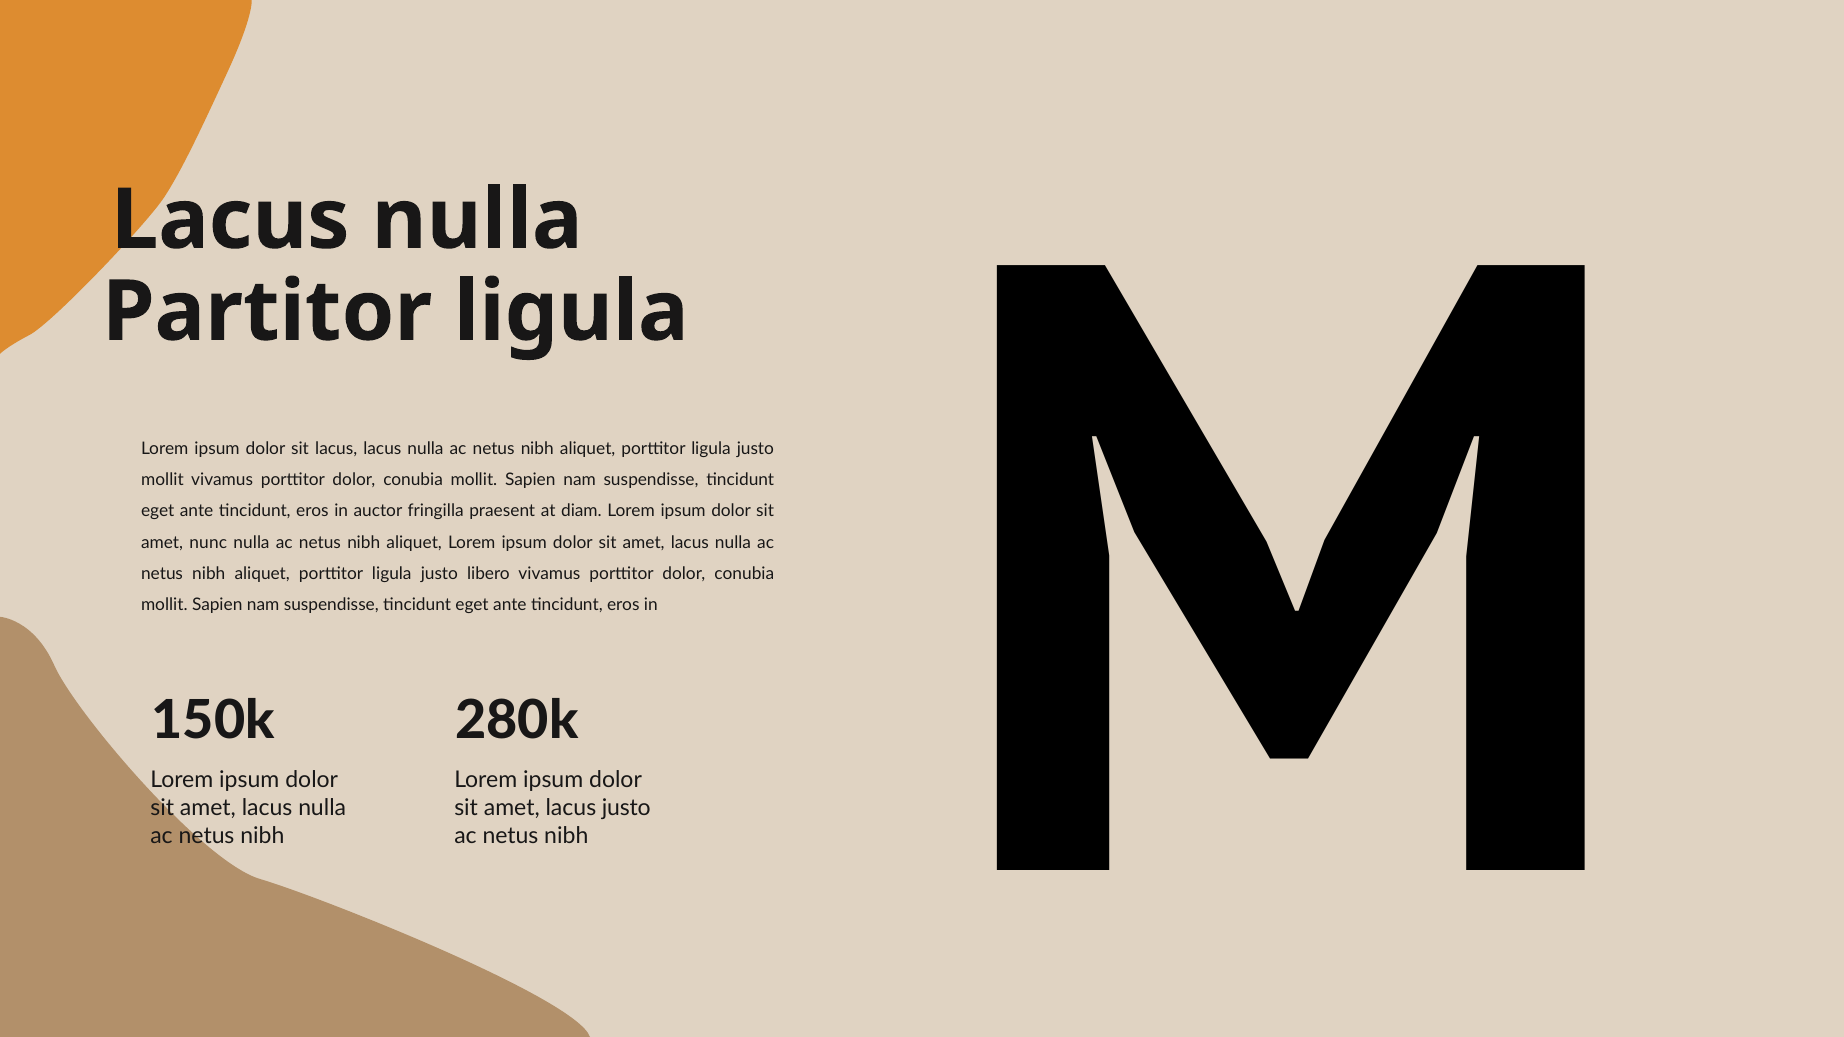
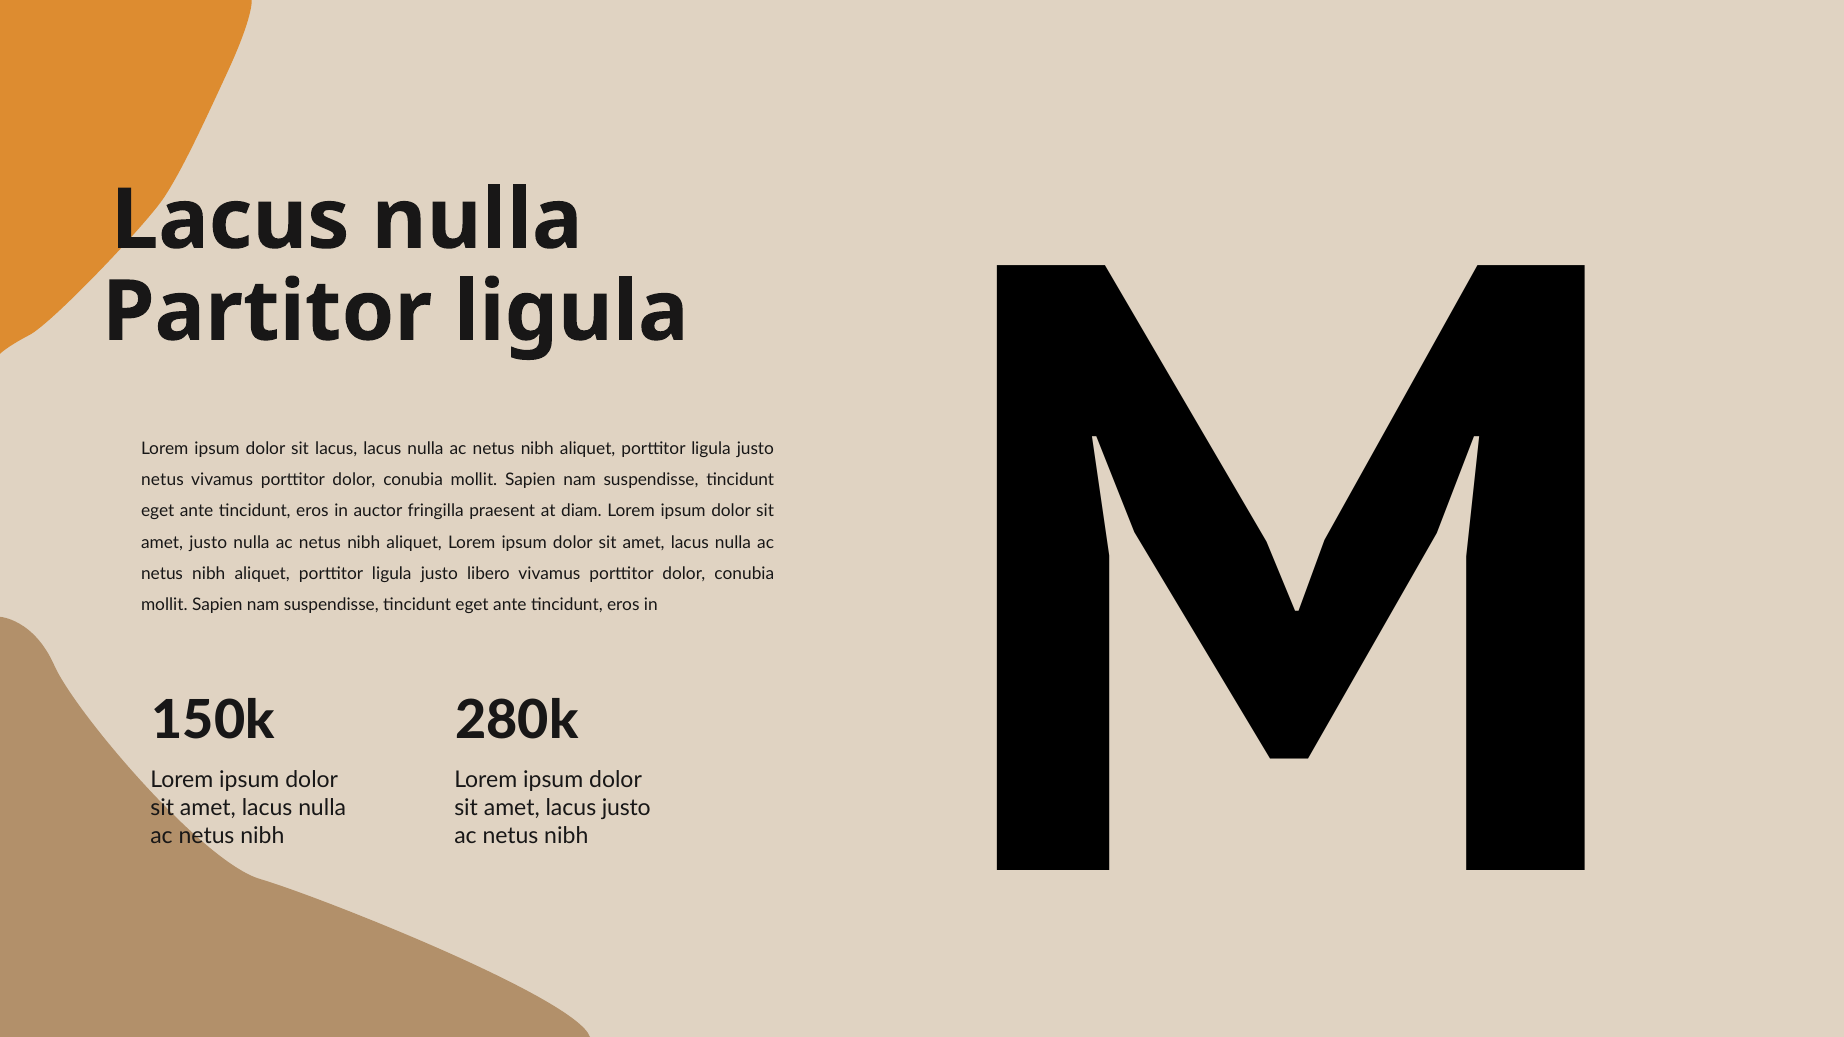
mollit: mollit -> netus (162, 480)
amet nunc: nunc -> justo (208, 543)
